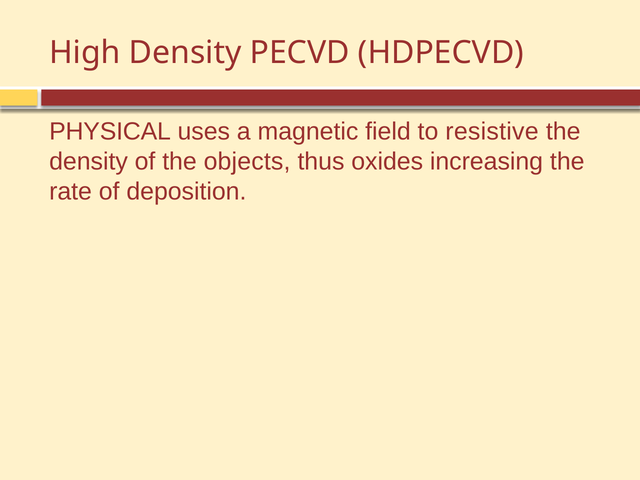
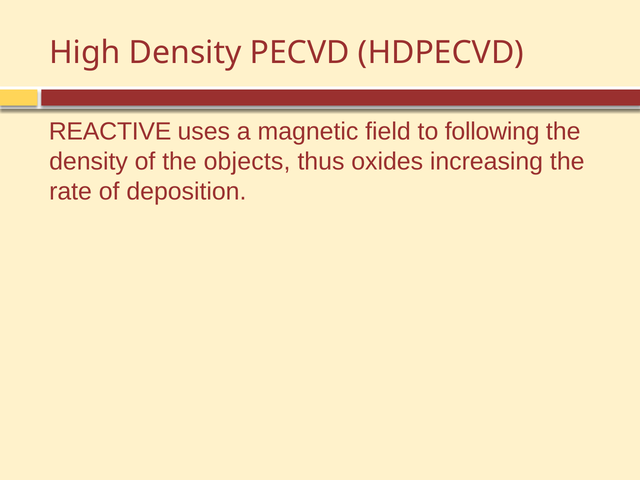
PHYSICAL: PHYSICAL -> REACTIVE (110, 132)
resistive: resistive -> following (492, 132)
